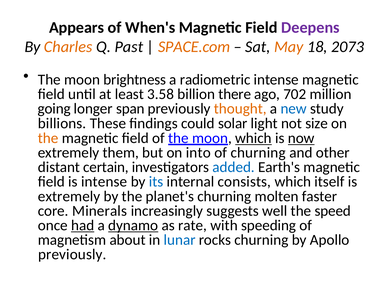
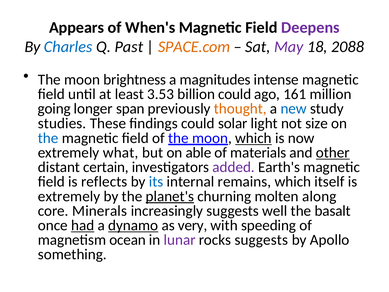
Charles colour: orange -> blue (68, 47)
May colour: orange -> purple (289, 47)
2073: 2073 -> 2088 (348, 47)
radiometric: radiometric -> magnitudes (215, 80)
3.58: 3.58 -> 3.53 (161, 94)
billion there: there -> could (235, 94)
702: 702 -> 161 (295, 94)
billions: billions -> studies (62, 123)
the colour: orange -> blue (48, 138)
now underline: present -> none (301, 138)
them: them -> what (121, 152)
into: into -> able (198, 152)
of churning: churning -> materials (258, 152)
other underline: none -> present (333, 152)
added colour: blue -> purple (234, 167)
is intense: intense -> reflects (104, 182)
consists: consists -> remains (244, 182)
planet's underline: none -> present (170, 196)
faster: faster -> along (319, 196)
speed: speed -> basalt (333, 211)
rate: rate -> very (193, 225)
about: about -> ocean (128, 240)
lunar colour: blue -> purple (180, 240)
rocks churning: churning -> suggests (261, 240)
previously: previously -> something (72, 254)
